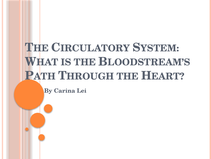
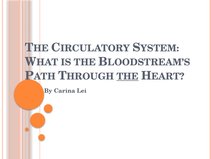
THE underline: none -> present (128, 76)
